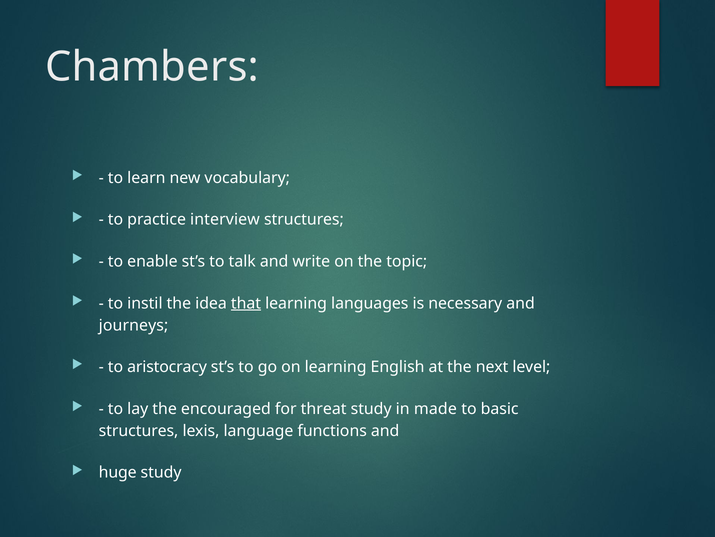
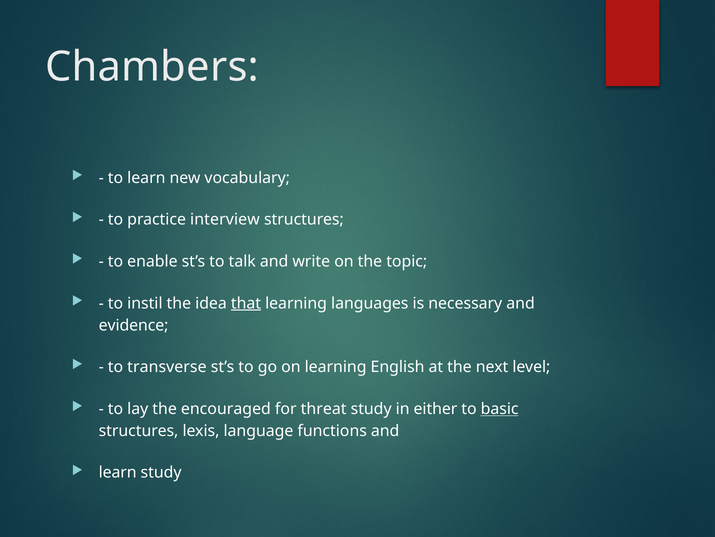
journeys: journeys -> evidence (134, 325)
aristocracy: aristocracy -> transverse (167, 367)
made: made -> either (435, 408)
basic underline: none -> present (500, 408)
huge: huge -> learn (118, 472)
